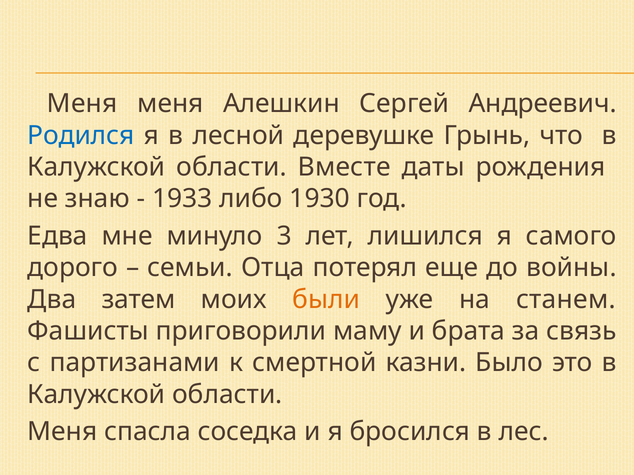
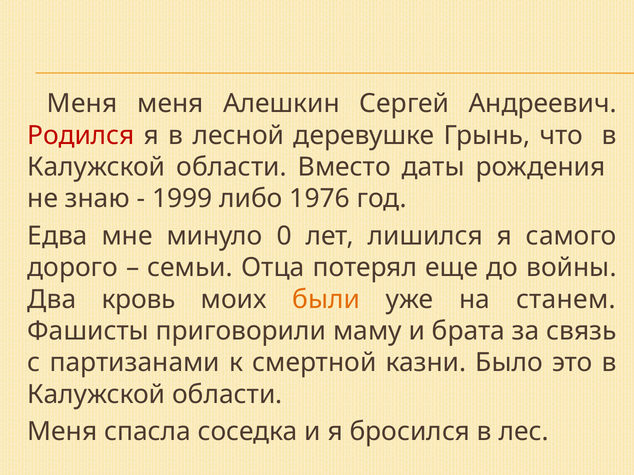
Родился colour: blue -> red (81, 135)
Вместе: Вместе -> Вместо (344, 167)
1933: 1933 -> 1999 (182, 199)
1930: 1930 -> 1976 (320, 199)
3: 3 -> 0 (284, 236)
затем: затем -> кровь (139, 300)
